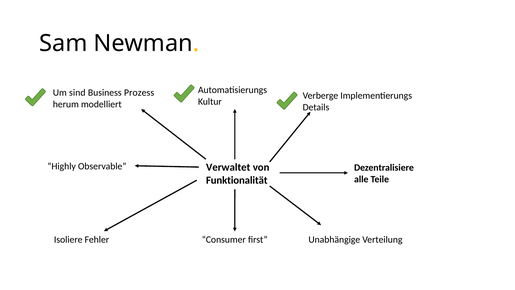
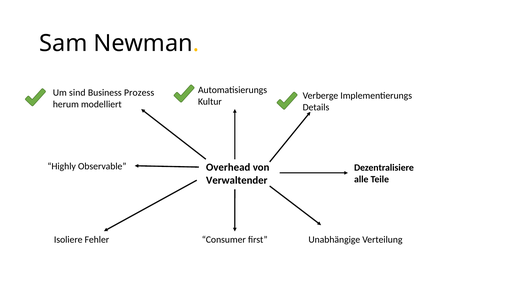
Verwaltet: Verwaltet -> Overhead (228, 167)
Funktionalität: Funktionalität -> Verwaltender (237, 180)
